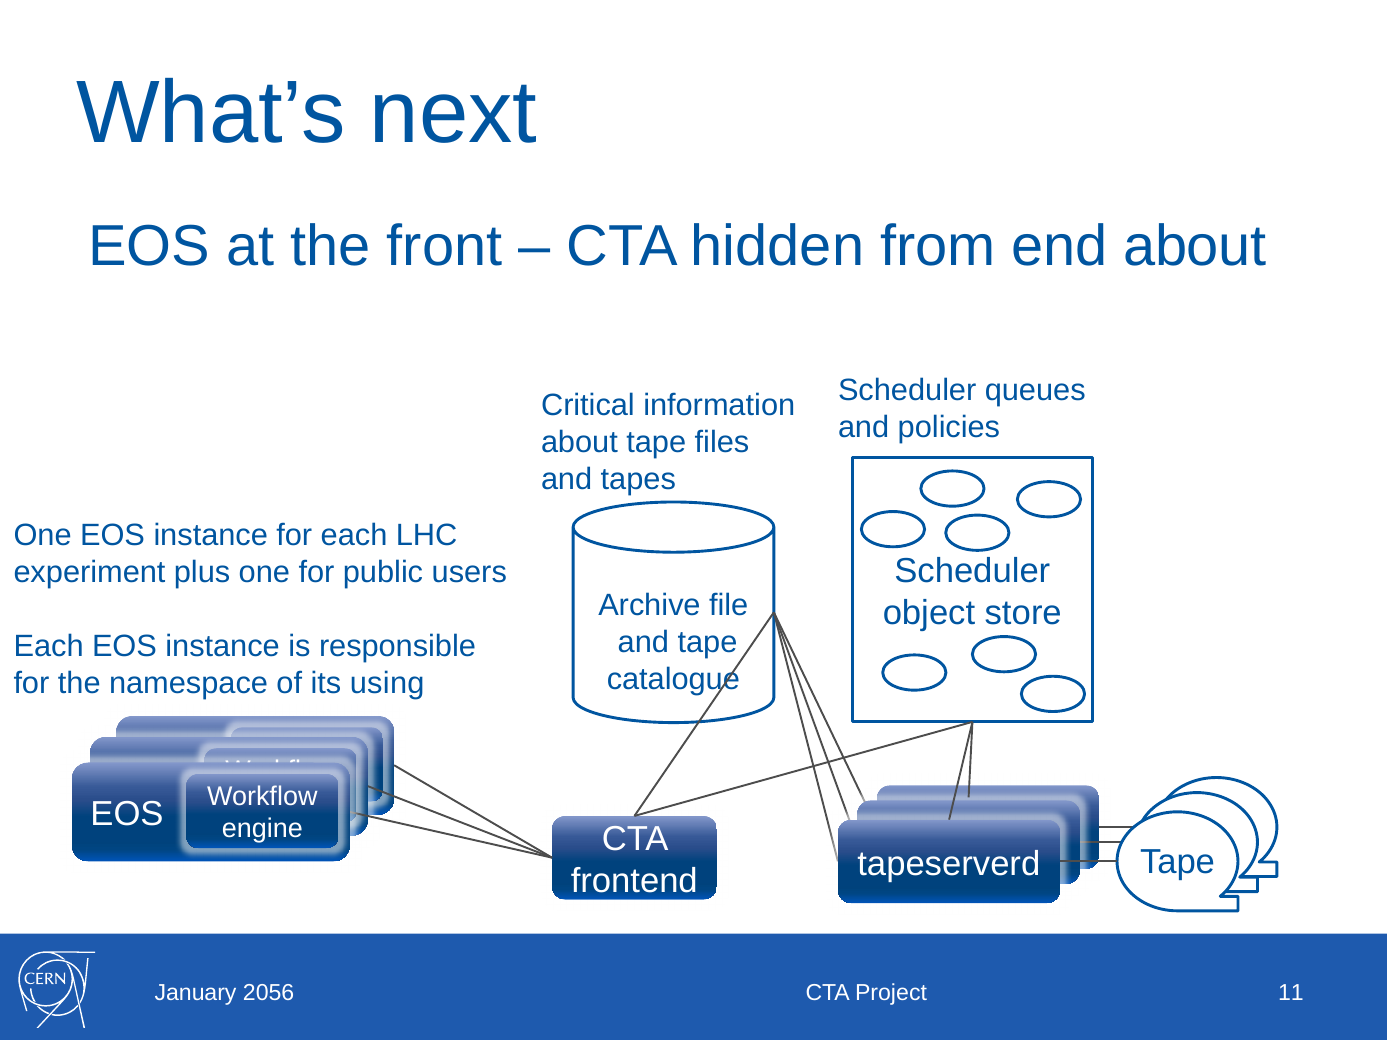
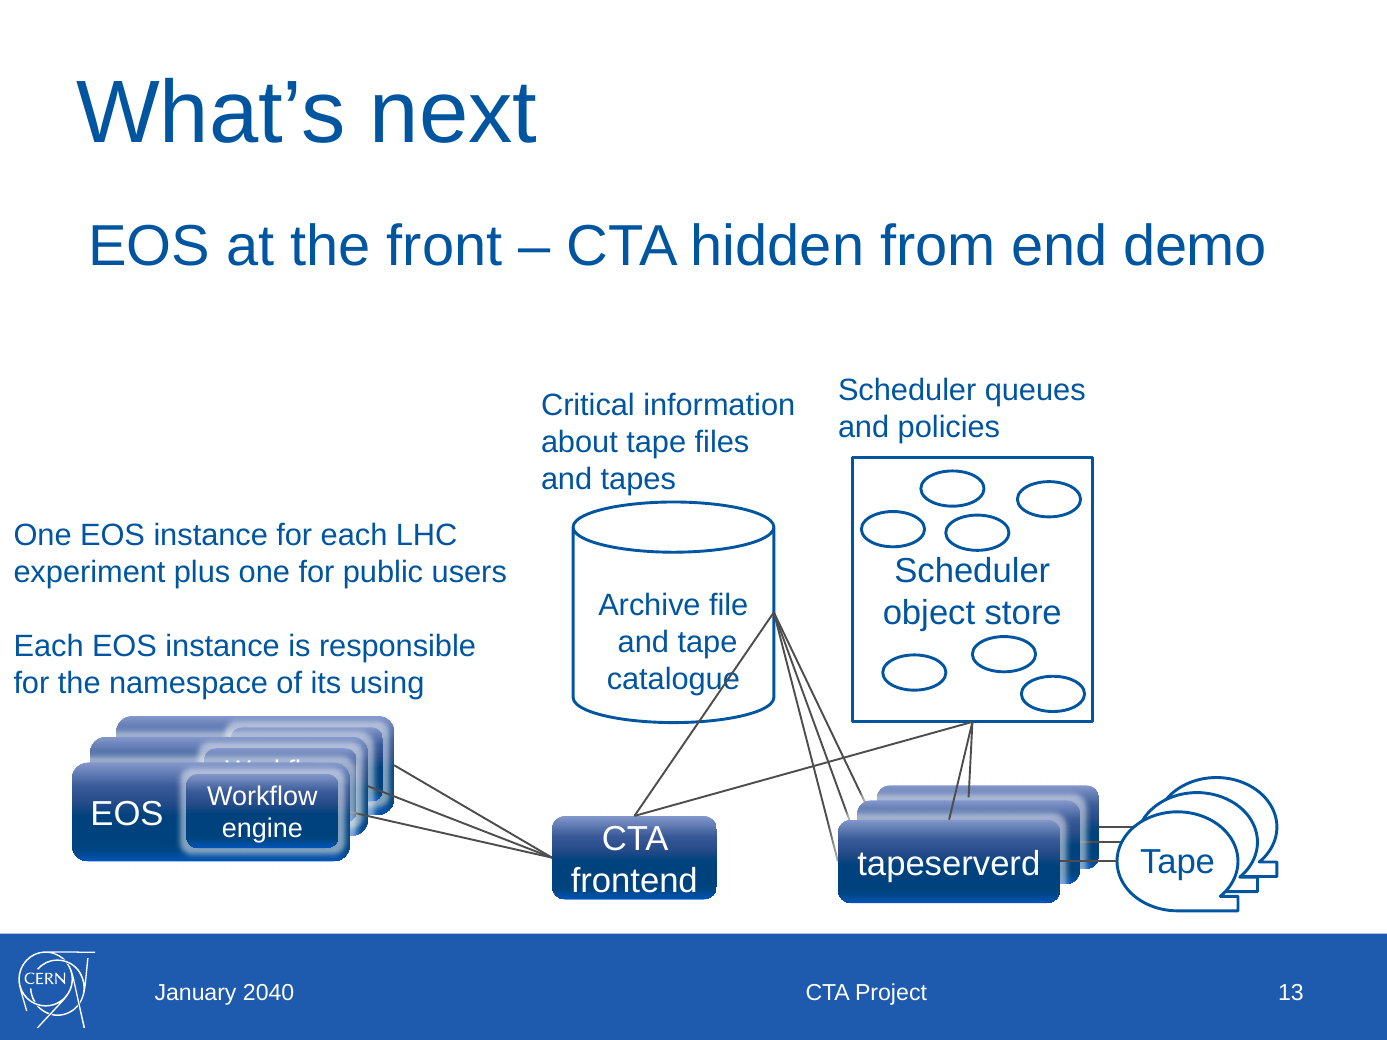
end about: about -> demo (1195, 247)
2056: 2056 -> 2040 (269, 993)
11: 11 -> 13 (1291, 993)
